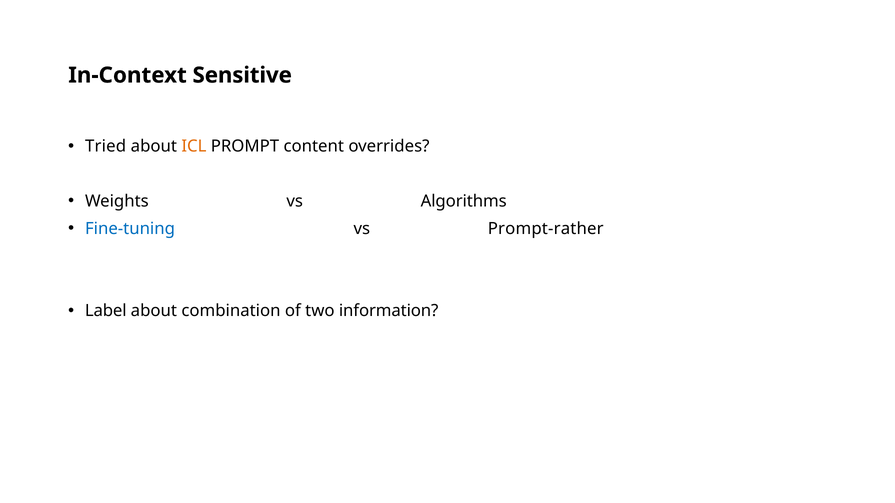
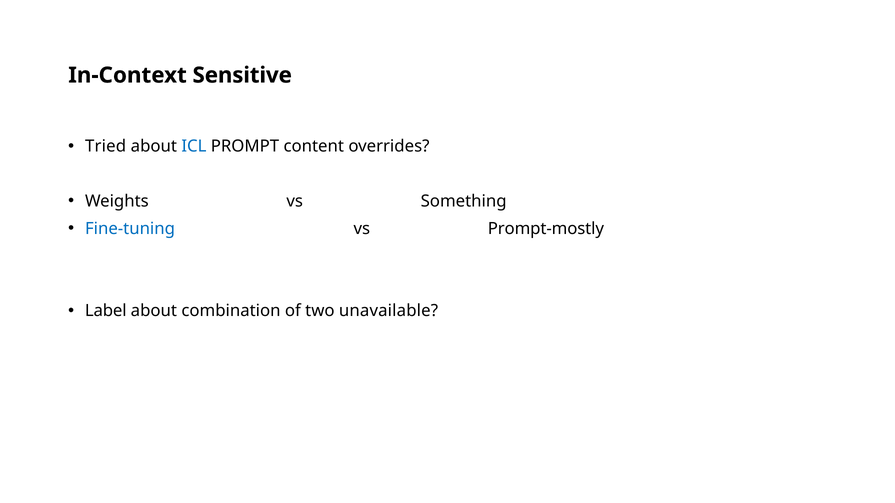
ICL colour: orange -> blue (194, 146)
Algorithms: Algorithms -> Something (464, 201)
Prompt-rather: Prompt-rather -> Prompt-mostly (546, 229)
information: information -> unavailable (389, 311)
